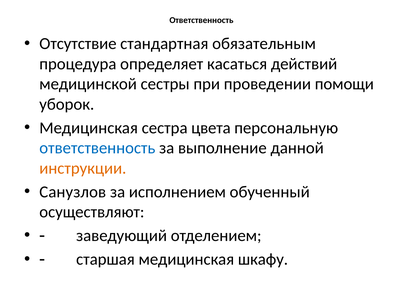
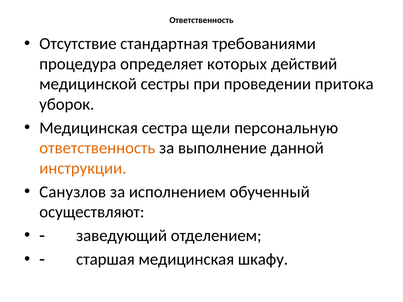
обязательным: обязательным -> требованиями (264, 44)
касаться: касаться -> которых (237, 64)
помощи: помощи -> притока (344, 84)
цвета: цвета -> щели (211, 128)
ответственность colour: blue -> orange (97, 148)
